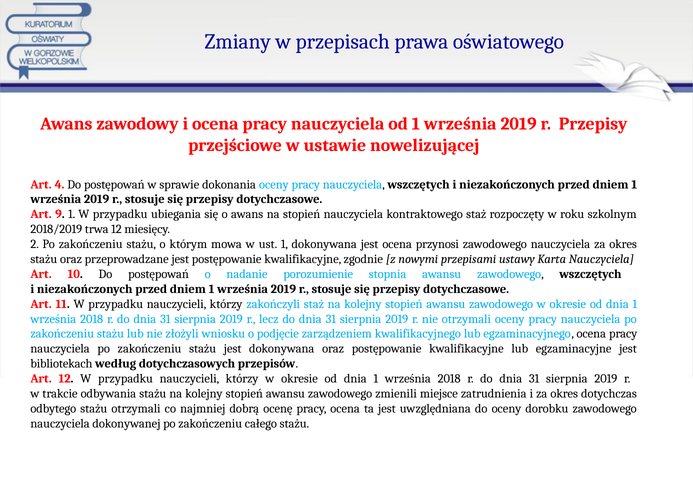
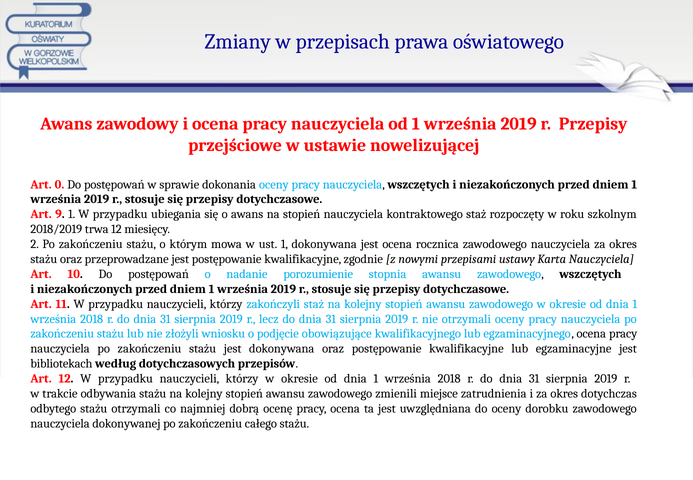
4: 4 -> 0 (59, 184)
przynosi: przynosi -> rocznica (437, 244)
zarządzeniem: zarządzeniem -> obowiązujące (337, 334)
